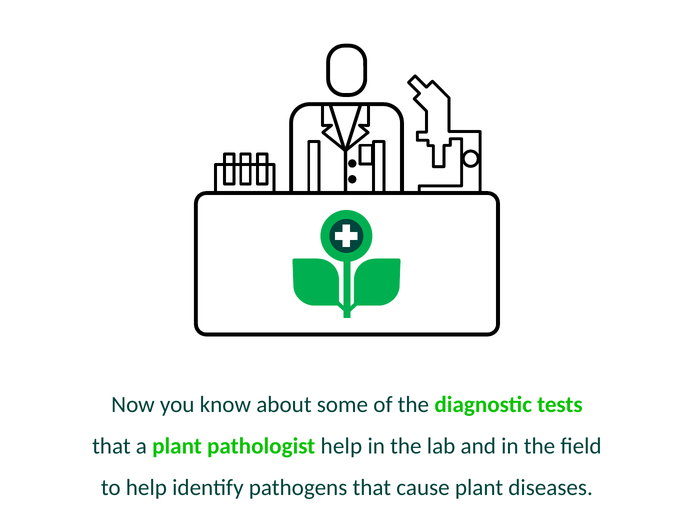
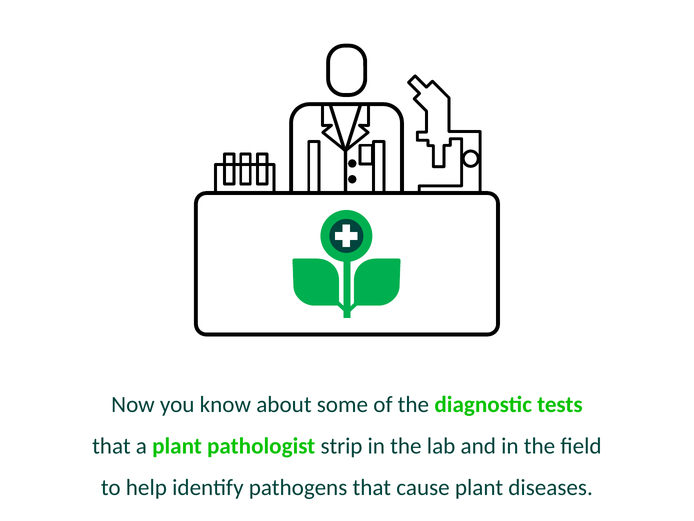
pathologist help: help -> strip (342, 446)
